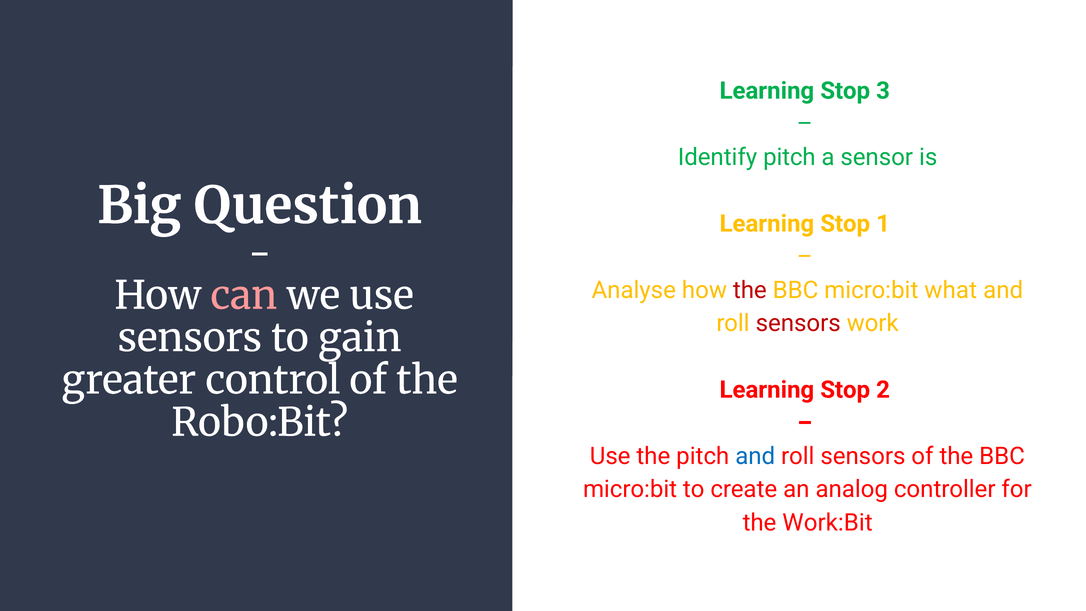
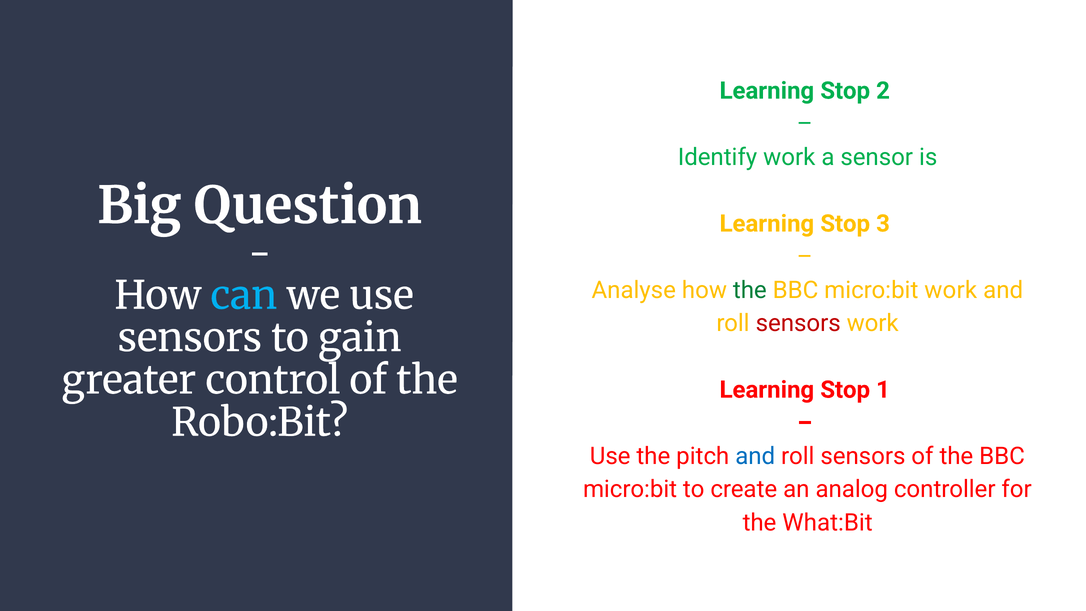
3: 3 -> 2 (883, 91)
Identify pitch: pitch -> work (789, 157)
1: 1 -> 3 (883, 224)
the colour: red -> green (750, 290)
micro:bit what: what -> work (951, 290)
can colour: pink -> light blue (244, 296)
2: 2 -> 1 (883, 390)
Work:Bit: Work:Bit -> What:Bit (828, 523)
